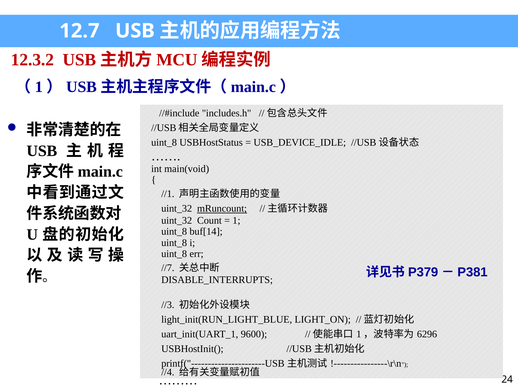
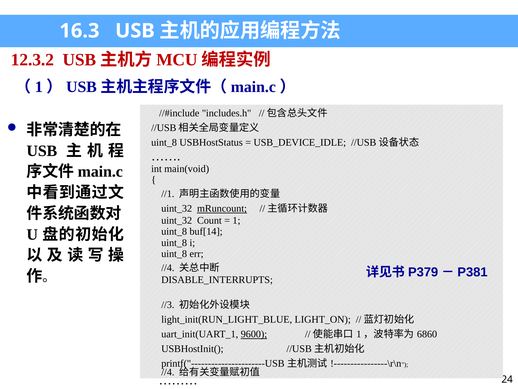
12.7: 12.7 -> 16.3 (79, 31)
//7: //7 -> //4 (168, 268)
9600 underline: none -> present (254, 334)
6296: 6296 -> 6860 (427, 334)
